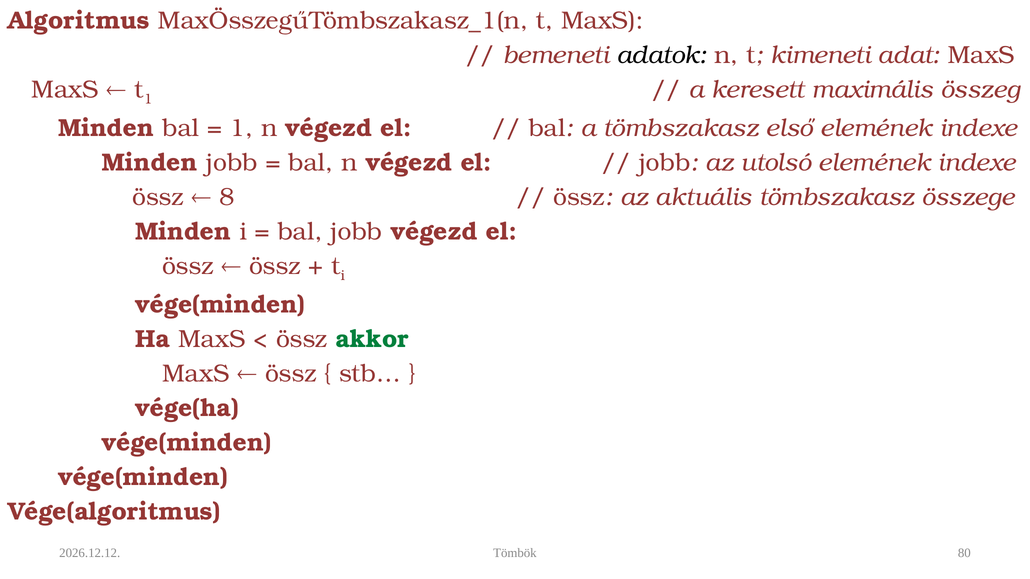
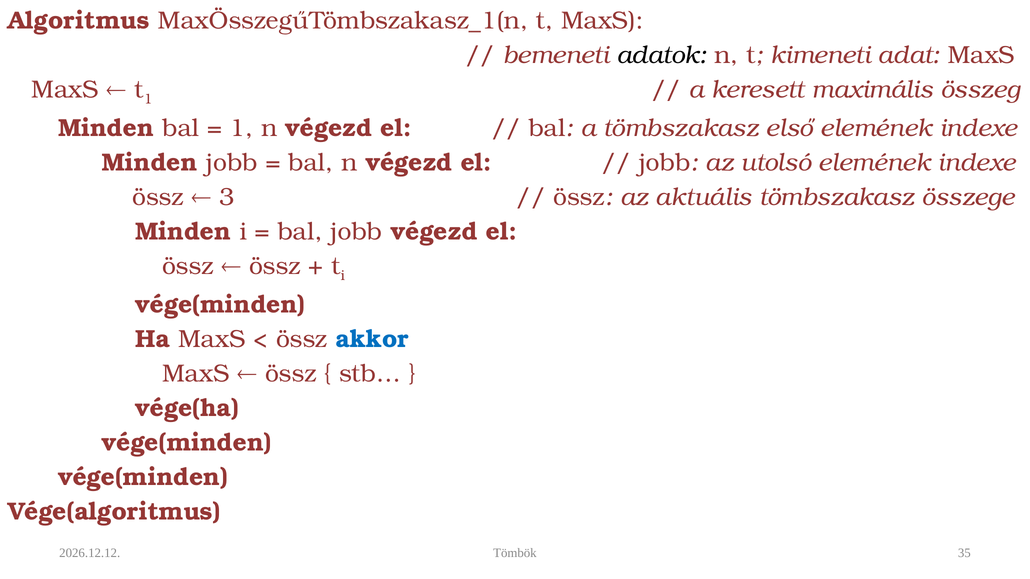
8: 8 -> 3 (227, 197)
akkor colour: green -> blue (372, 339)
80: 80 -> 35 (964, 553)
